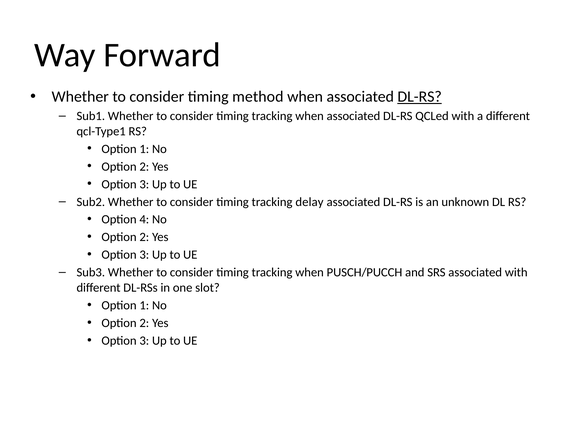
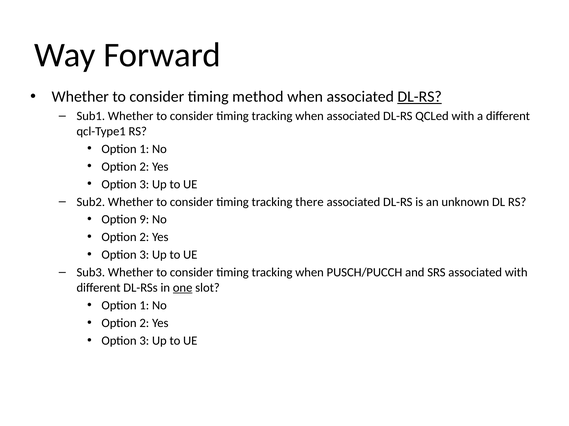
delay: delay -> there (309, 202)
4: 4 -> 9 (144, 220)
one underline: none -> present (183, 288)
